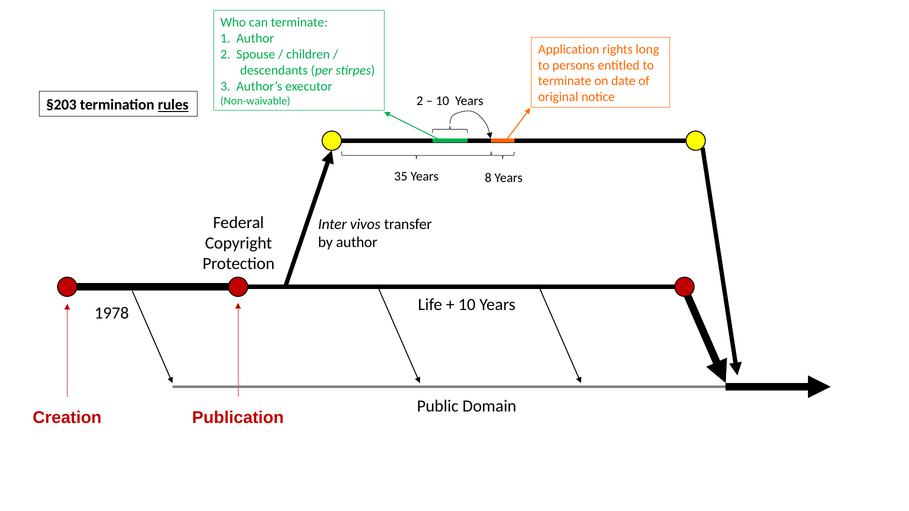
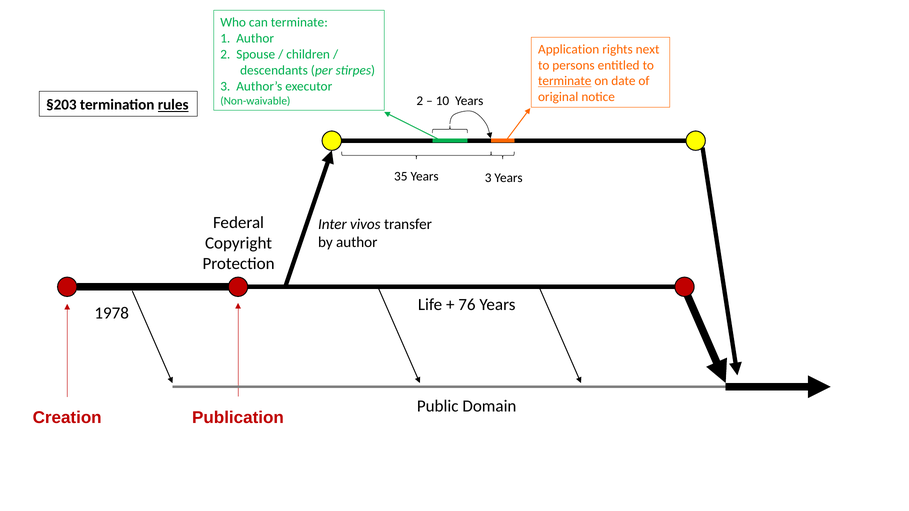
long: long -> next (648, 49)
terminate underline: none -> present (565, 81)
Years 8: 8 -> 3 (488, 178)
10: 10 -> 76 (467, 305)
